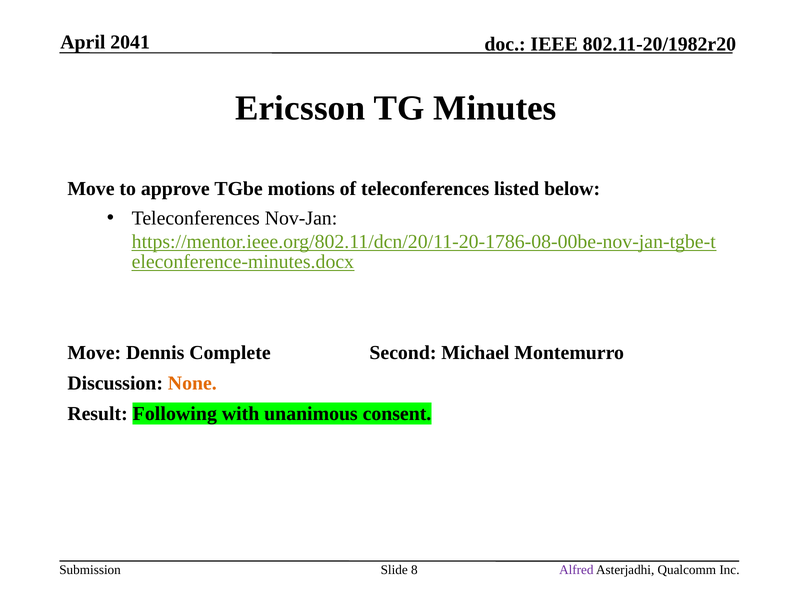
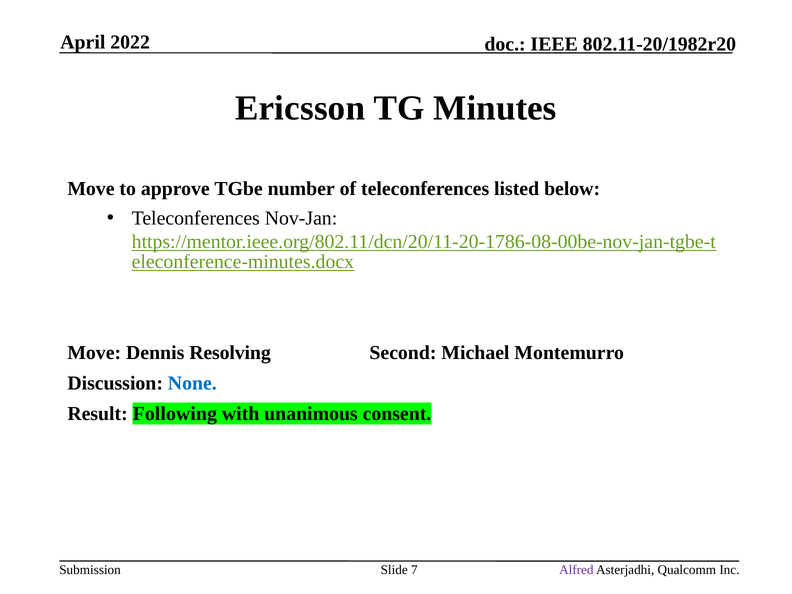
2041: 2041 -> 2022 (130, 42)
motions: motions -> number (301, 189)
Complete: Complete -> Resolving (230, 353)
None colour: orange -> blue (192, 383)
8: 8 -> 7 (414, 570)
